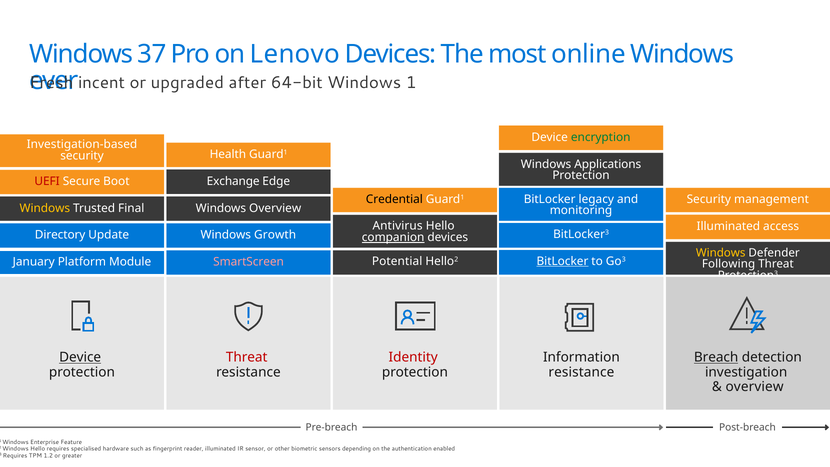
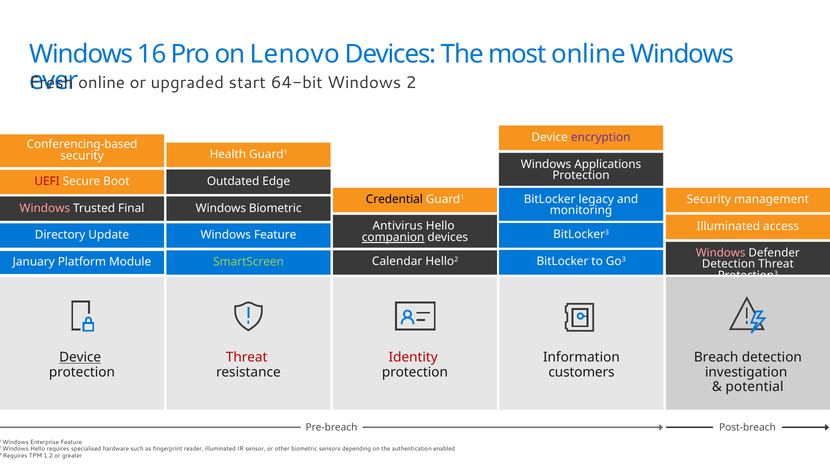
37: 37 -> 16 (152, 54)
incent: incent -> online (101, 82)
after: after -> start (247, 82)
Windows 1: 1 -> 2 (411, 82)
encryption colour: green -> purple (601, 137)
Investigation-based: Investigation-based -> Conferencing-based (82, 145)
Exchange: Exchange -> Outdated (233, 181)
Windows colour: yellow -> pink (45, 208)
Windows Overview: Overview -> Biometric (275, 208)
Windows Growth: Growth -> Feature (275, 235)
Windows colour: yellow -> pink (721, 253)
BitLocker underline: present -> none (562, 261)
Potential: Potential -> Calendar (397, 262)
SmartScreen colour: pink -> light green (249, 262)
Following: Following -> Detection (729, 264)
Breach underline: present -> none (716, 357)
resistance: resistance -> customers (581, 372)
overview: overview -> potential (755, 387)
